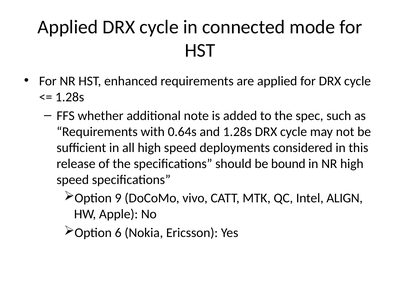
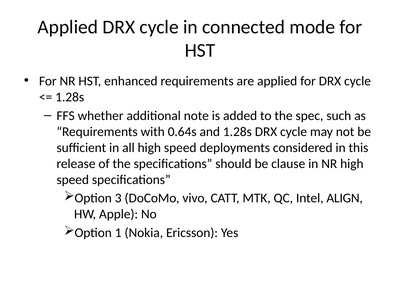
bound: bound -> clause (288, 164)
9: 9 -> 3 (118, 198)
6: 6 -> 1 (118, 233)
